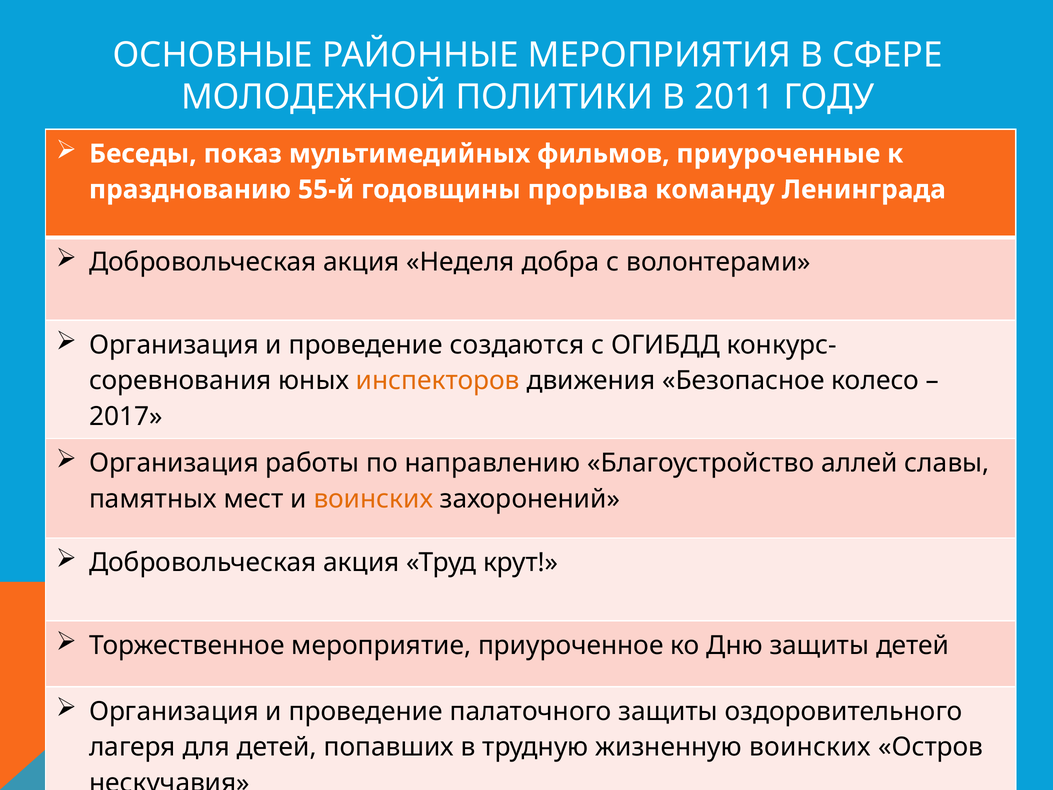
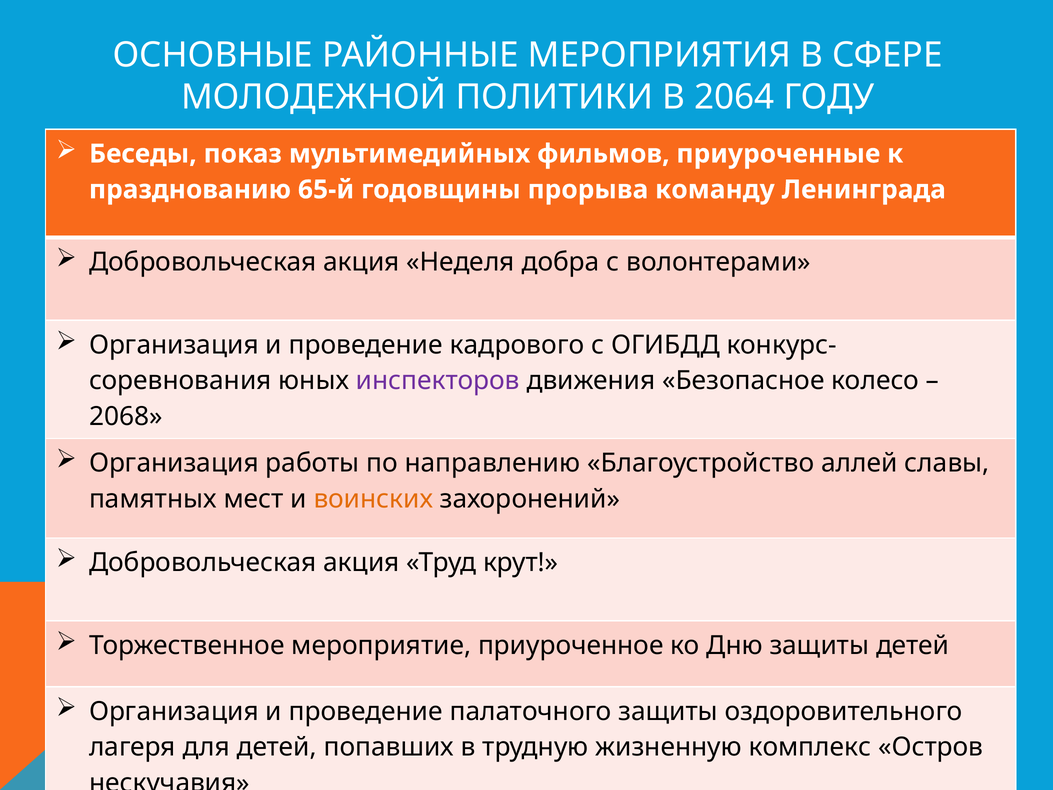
2011: 2011 -> 2064 (734, 97)
55-й: 55-й -> 65-й (326, 190)
создаются: создаются -> кадрового (517, 345)
инспекторов colour: orange -> purple (438, 381)
2017: 2017 -> 2068 (126, 416)
жизненную воинских: воинских -> комплекс (810, 747)
